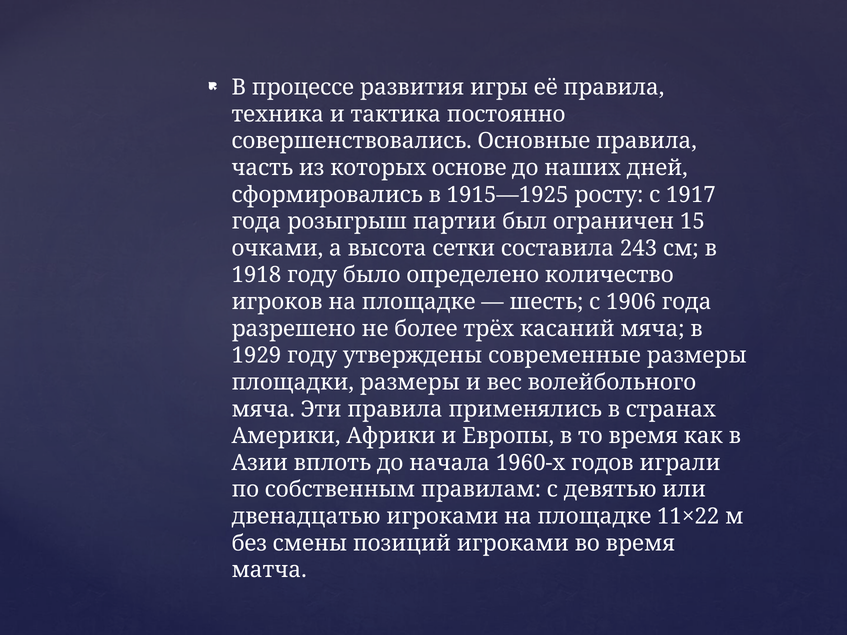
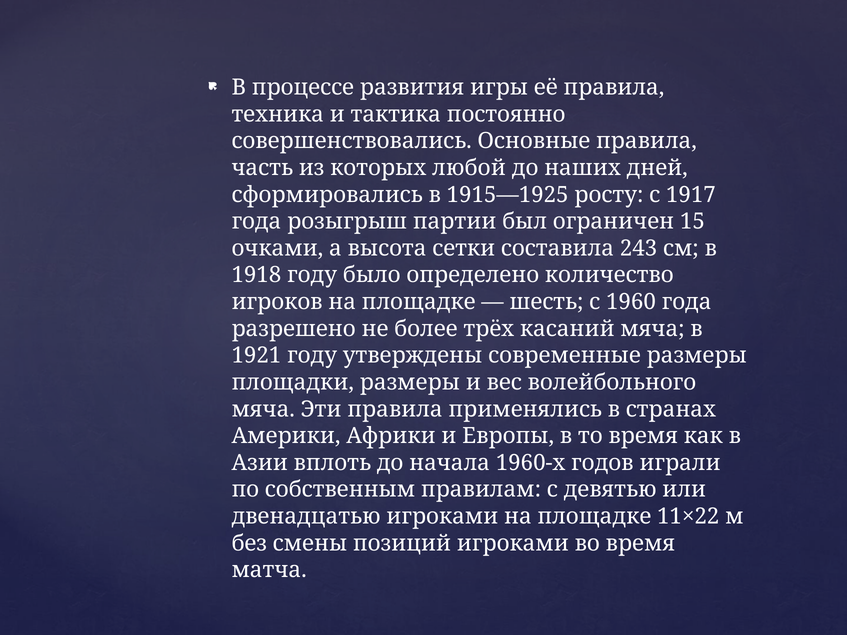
основе: основе -> любой (469, 168)
1906: 1906 -> 1960 (631, 302)
1929: 1929 -> 1921 (256, 356)
